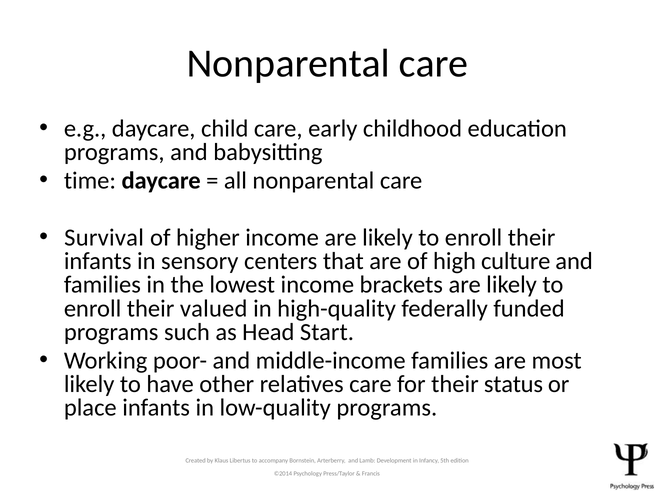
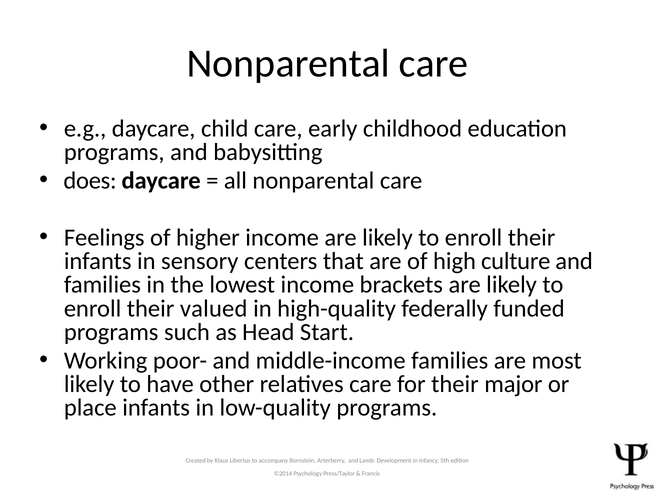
time: time -> does (90, 181)
Survival: Survival -> Feelings (104, 238)
status: status -> major (513, 384)
